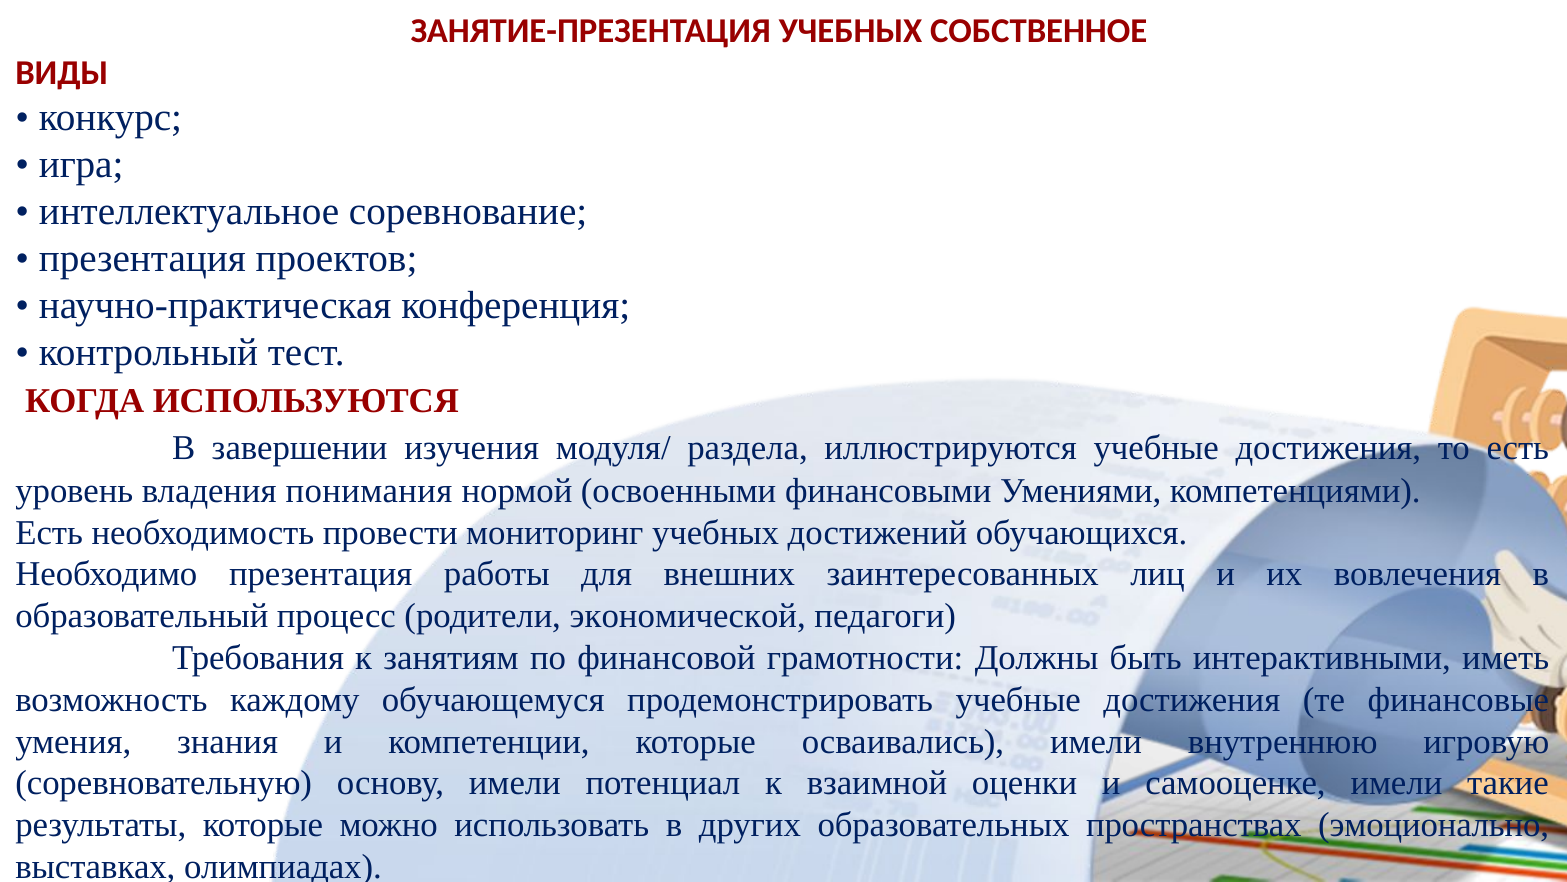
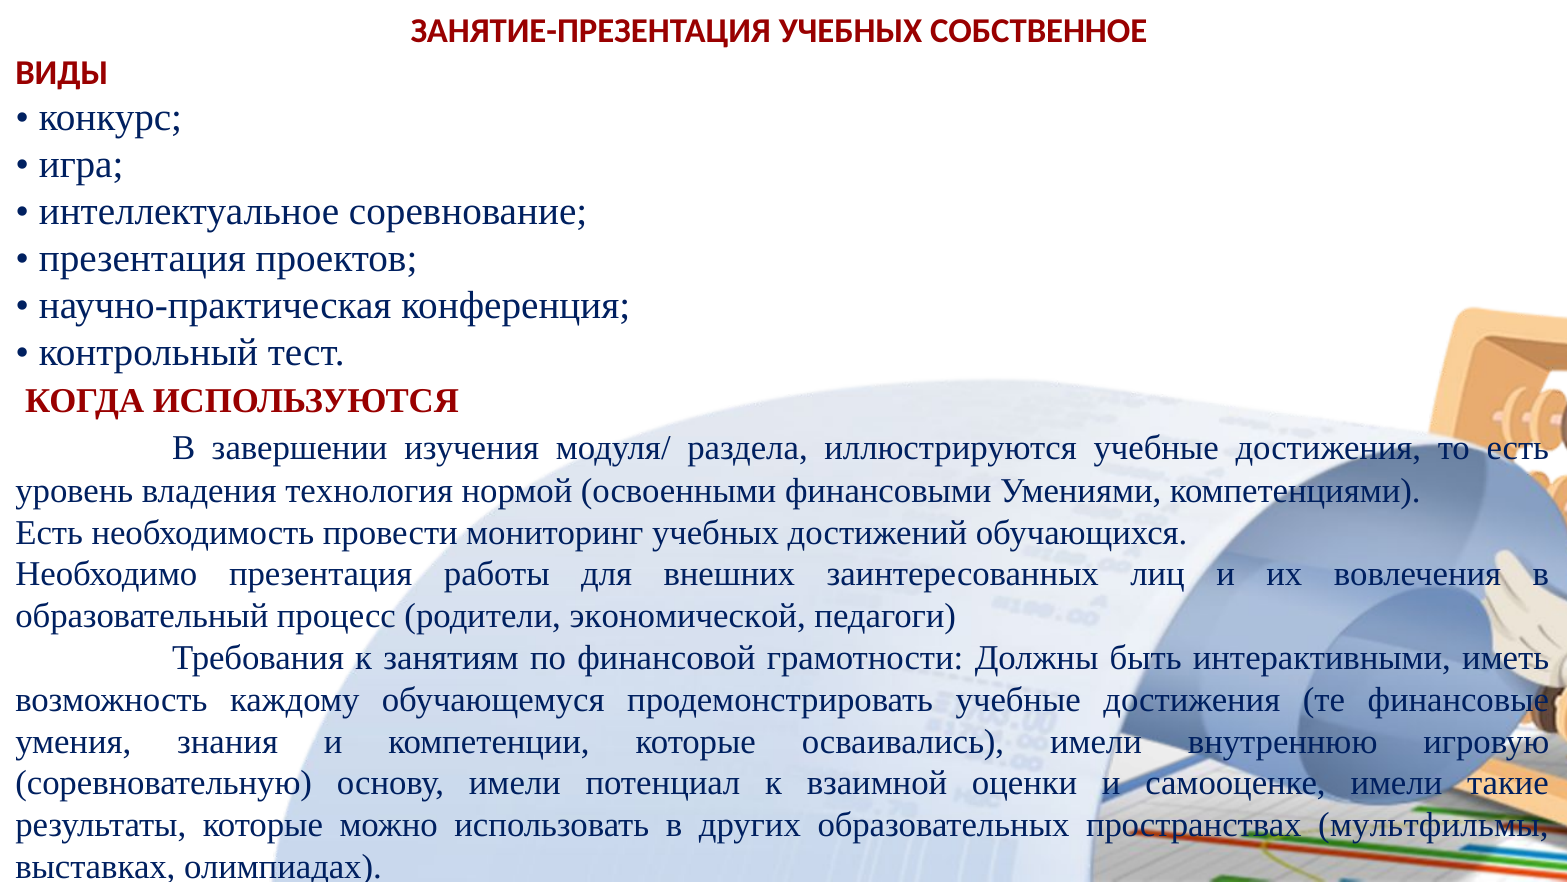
понимания: понимания -> технология (369, 491)
эмоционально: эмоционально -> мультфильмы (1433, 825)
